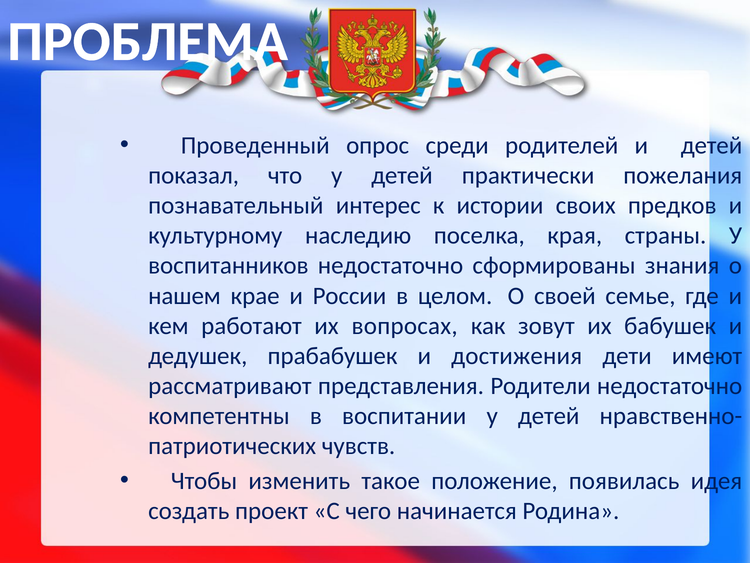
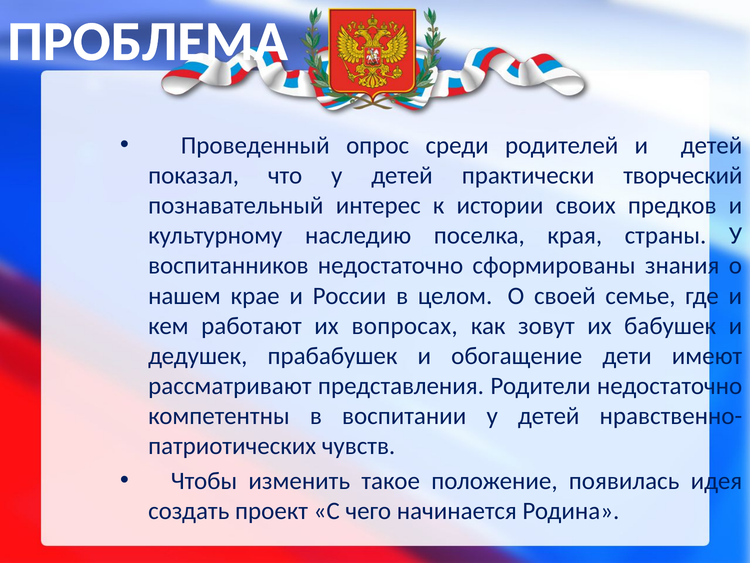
пожелания: пожелания -> творческий (683, 175)
достижения: достижения -> обогащение (517, 355)
